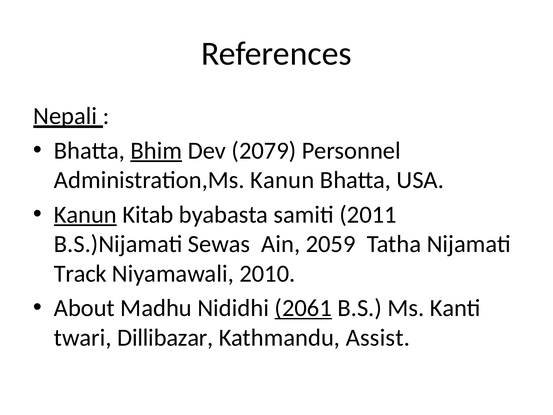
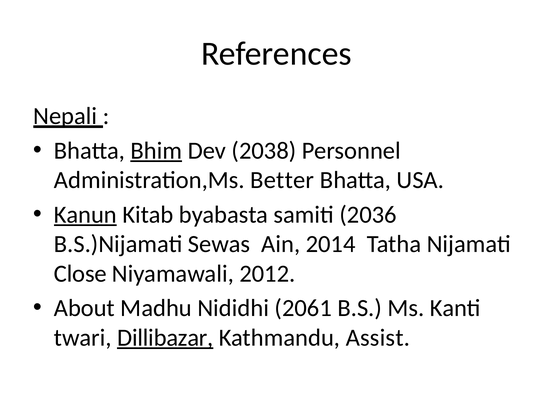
2079: 2079 -> 2038 (264, 150)
Administration,Ms Kanun: Kanun -> Better (282, 180)
2011: 2011 -> 2036 (368, 214)
2059: 2059 -> 2014 (331, 244)
Track: Track -> Close (80, 273)
2010: 2010 -> 2012 (267, 273)
2061 underline: present -> none (303, 308)
Dillibazar underline: none -> present (165, 337)
